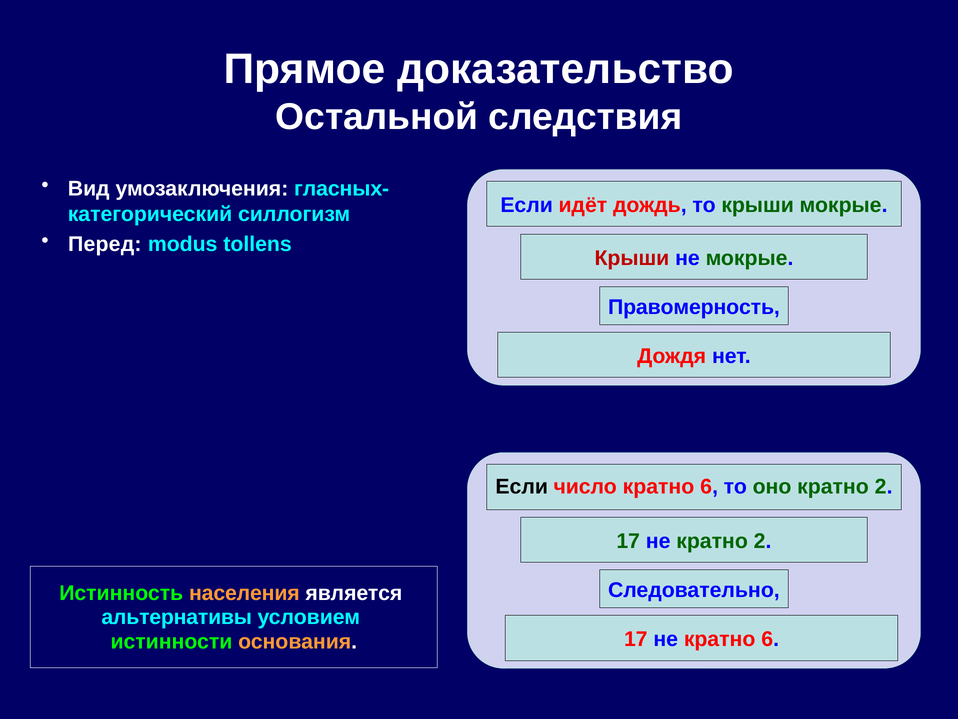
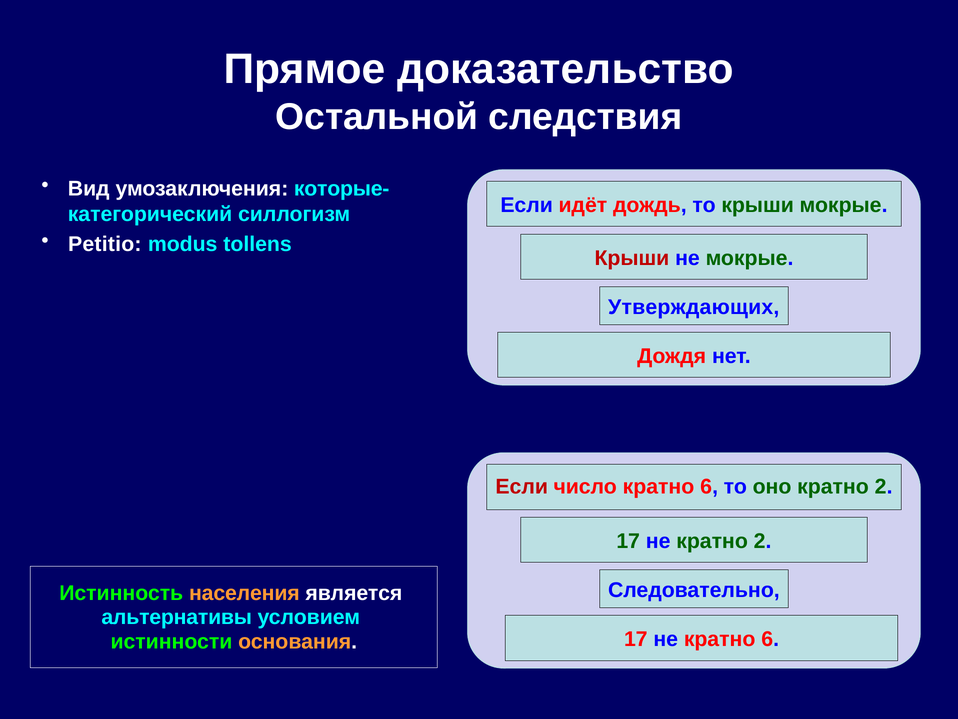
гласных-: гласных- -> которые- (342, 189)
Перед: Перед -> Petitio (105, 244)
Правомерность: Правомерность -> Утверждающих (694, 307)
Если colour: black -> red (522, 486)
